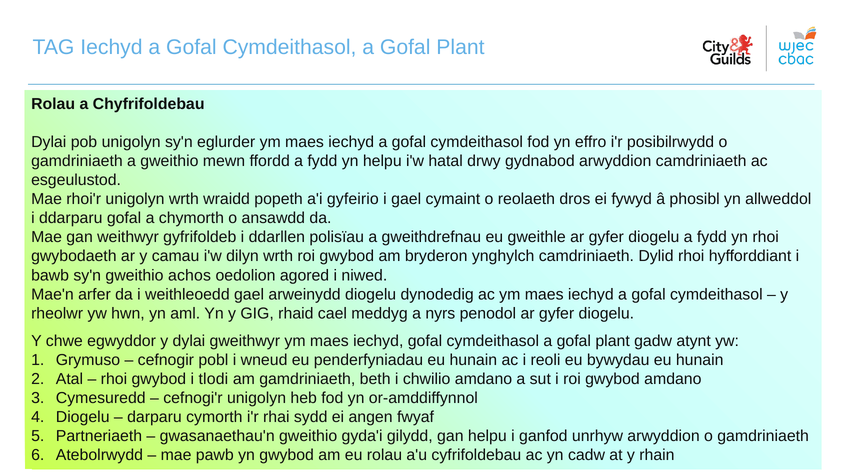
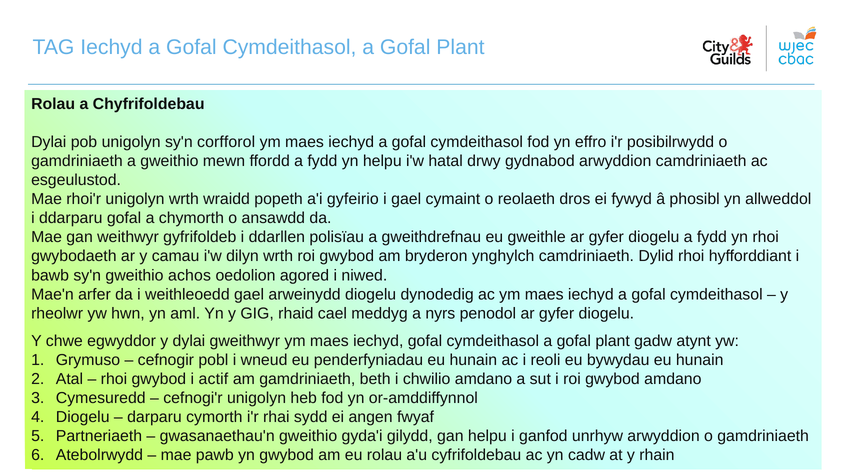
eglurder: eglurder -> corfforol (226, 142)
tlodi: tlodi -> actif (213, 379)
